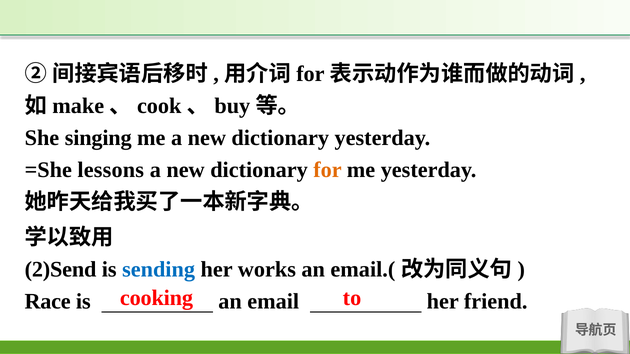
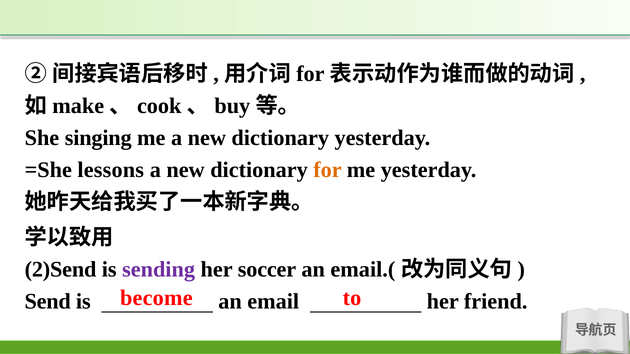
sending colour: blue -> purple (159, 269)
works: works -> soccer (267, 269)
cooking: cooking -> become (156, 298)
Race: Race -> Send (48, 302)
